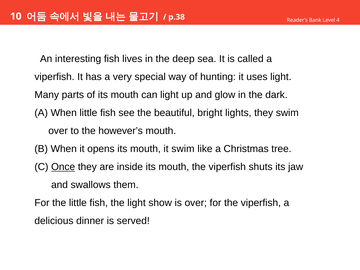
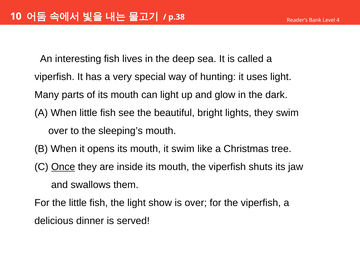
however’s: however’s -> sleeping’s (121, 131)
